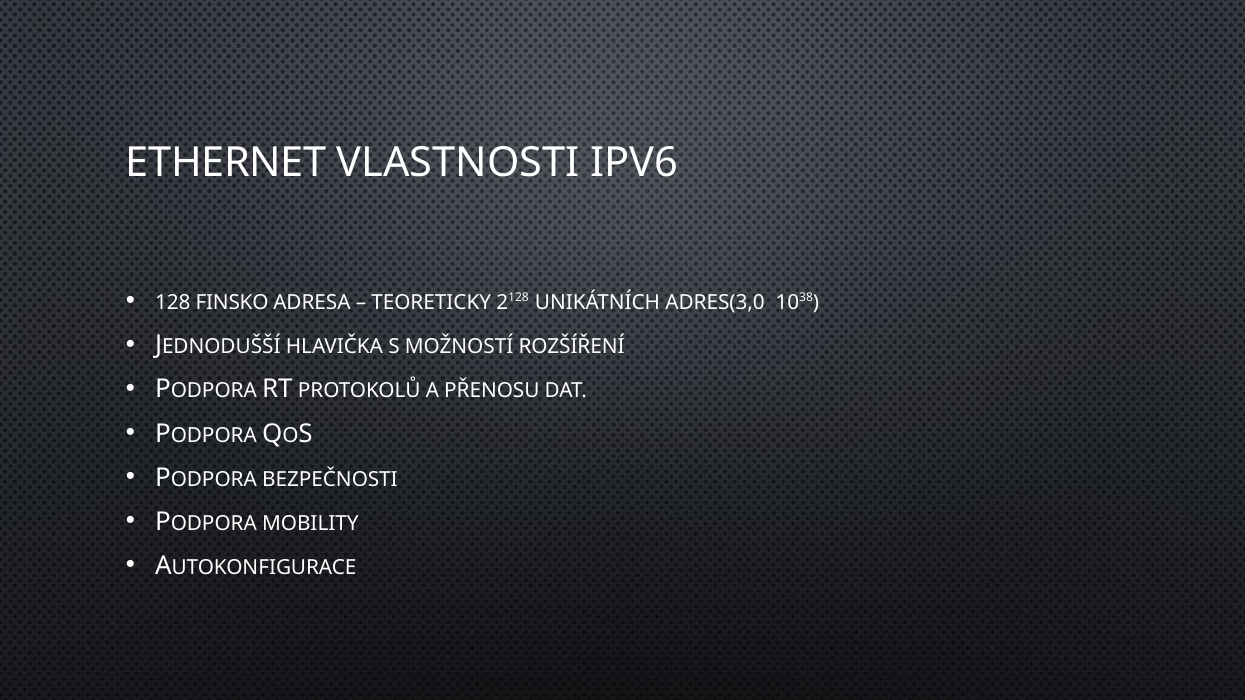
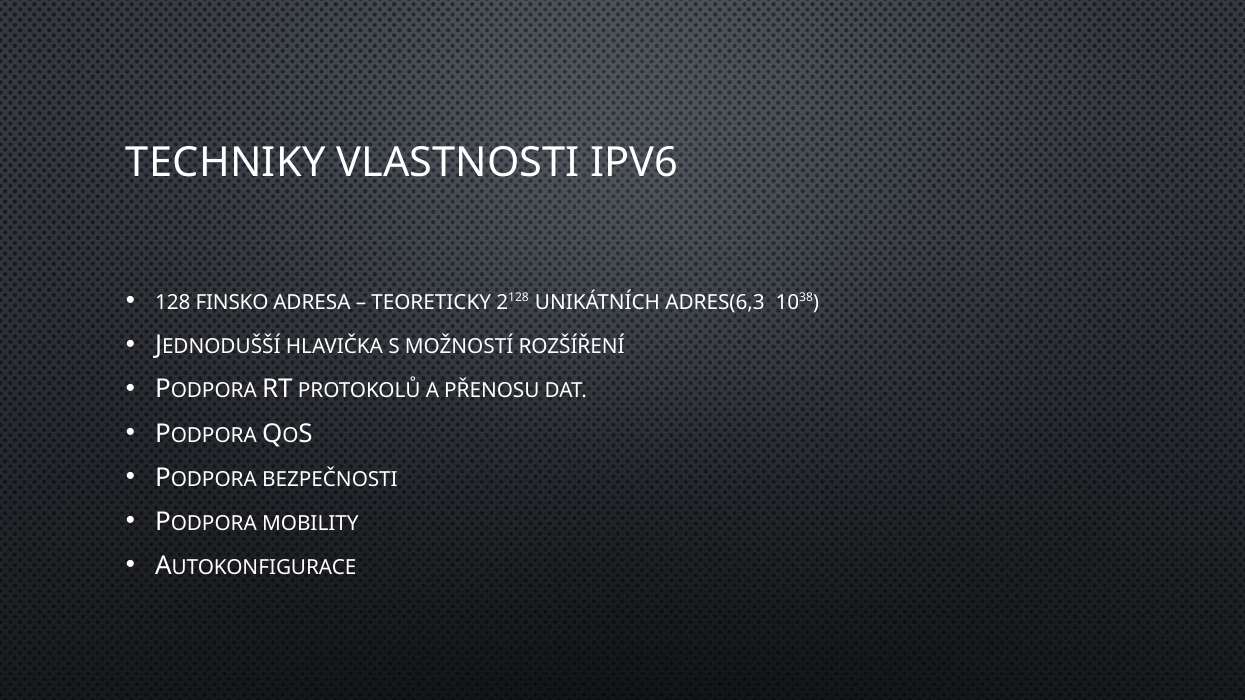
ETHERNET: ETHERNET -> TECHNIKY (226, 162)
ADRES(3,0: ADRES(3,0 -> ADRES(6,3 (715, 303)
